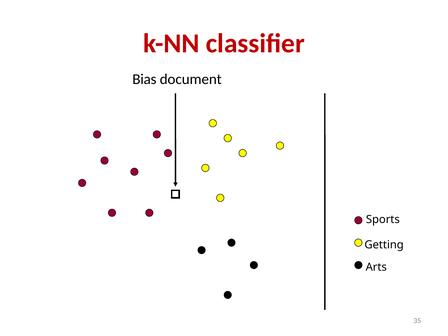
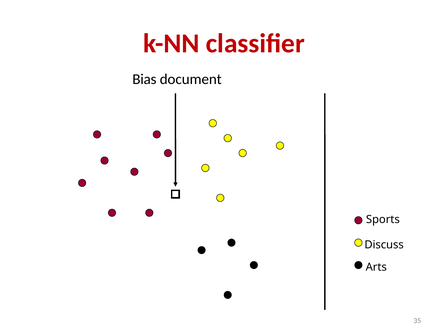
Getting: Getting -> Discuss (384, 245)
